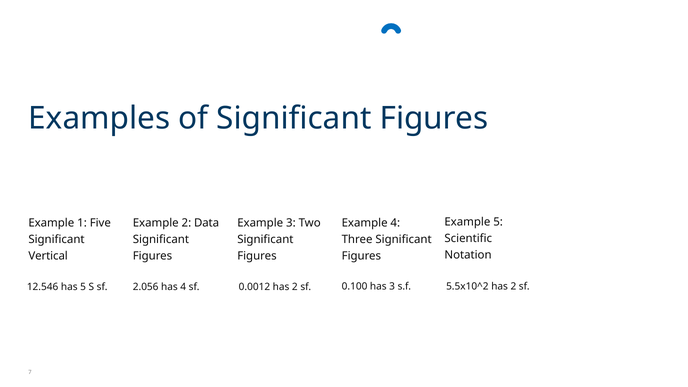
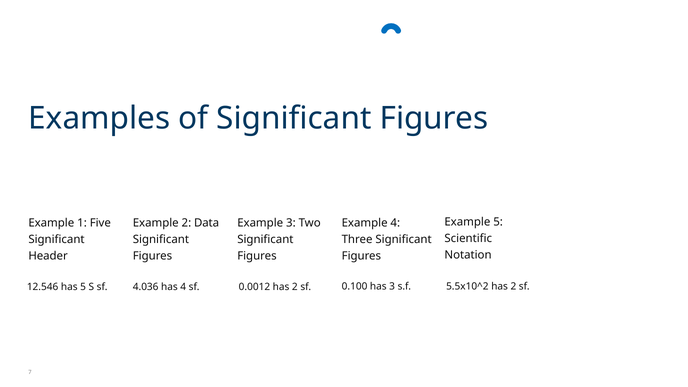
Vertical: Vertical -> Header (48, 256)
2.056: 2.056 -> 4.036 (146, 287)
